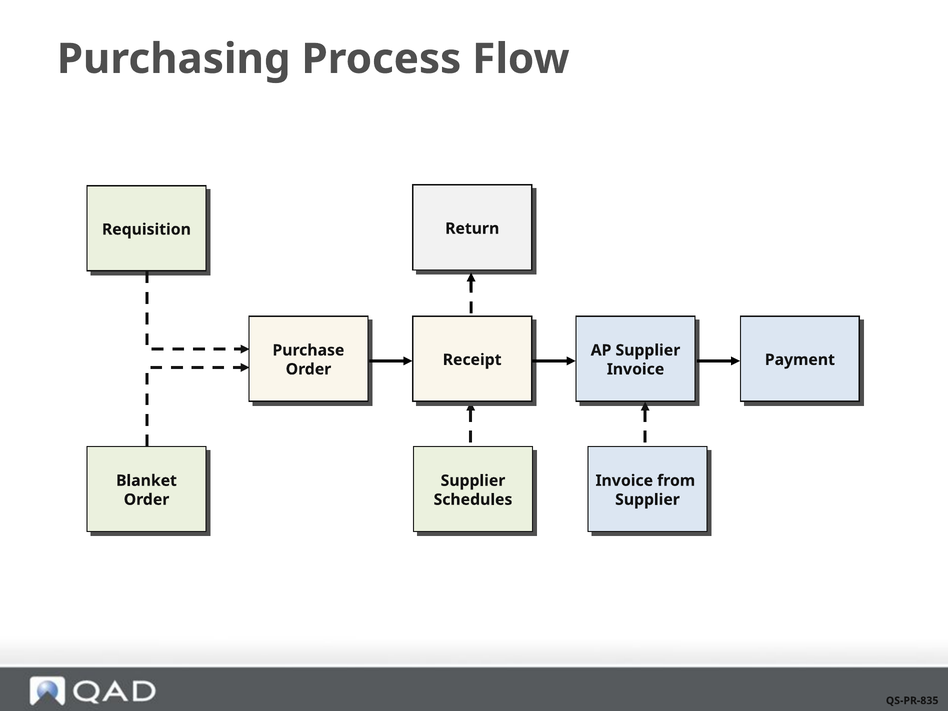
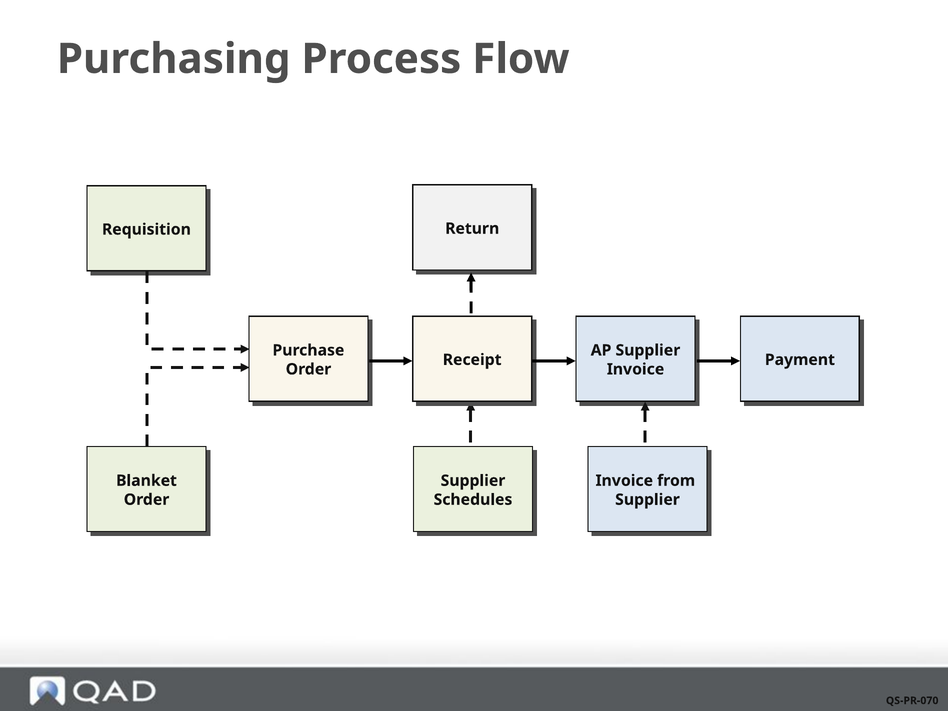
QS-PR-835: QS-PR-835 -> QS-PR-070 (912, 701)
